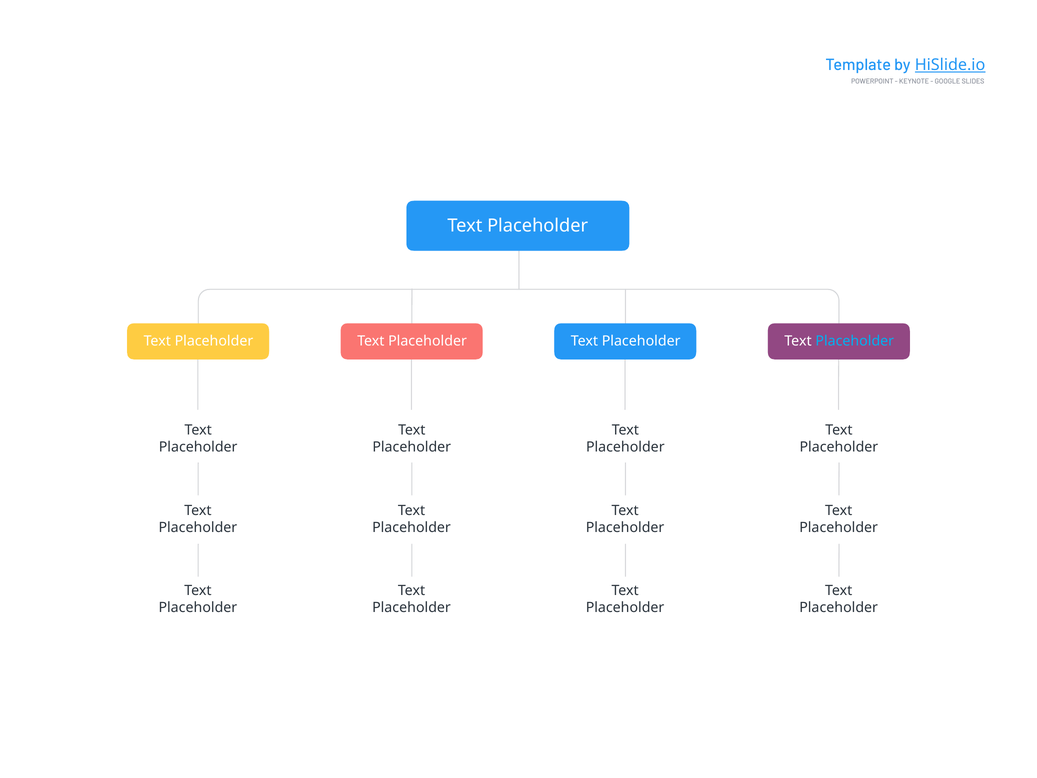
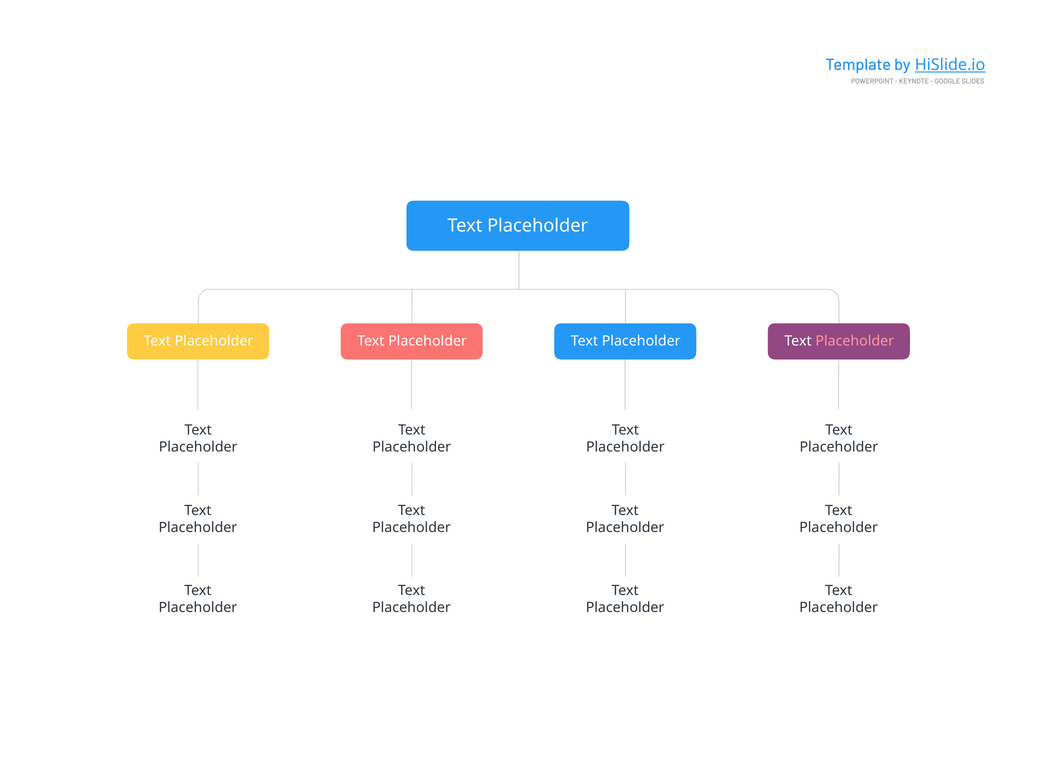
Placeholder colour: light blue -> pink (855, 341)
